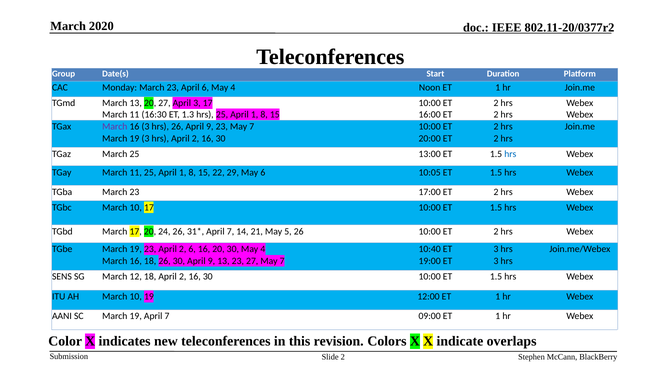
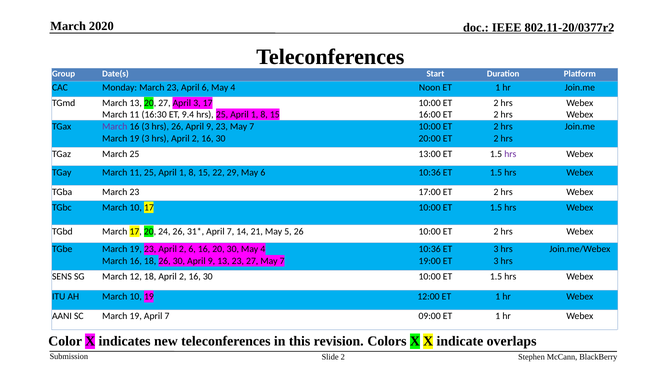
1.3: 1.3 -> 9.4 (188, 115)
hrs colour: blue -> purple (510, 154)
6 10:05: 10:05 -> 10:36 (430, 172)
10:40: 10:40 -> 10:36 (430, 249)
